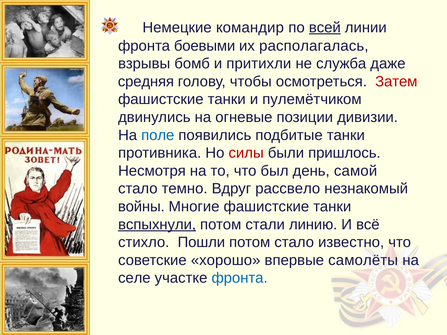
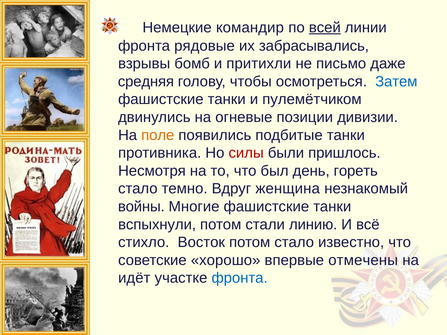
боевыми: боевыми -> рядовые (205, 46)
располагалась: располагалась -> забрасывались (314, 46)
служба: служба -> письмо (341, 64)
Затем colour: red -> blue (396, 82)
поле colour: blue -> orange (158, 135)
самой: самой -> гореть (356, 171)
рассвело: рассвело -> женщина (288, 189)
вспыхнули underline: present -> none (157, 225)
Пошли: Пошли -> Восток (201, 243)
самолёты: самолёты -> отмечены (363, 260)
селе: селе -> идёт (134, 278)
